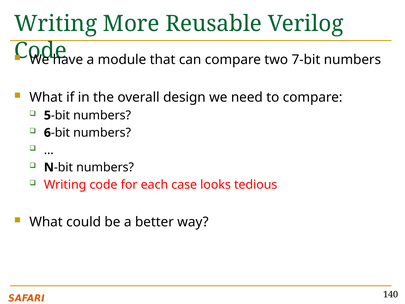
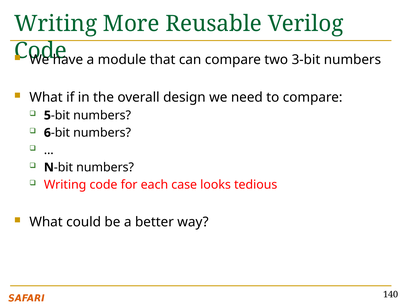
7-bit: 7-bit -> 3-bit (306, 60)
